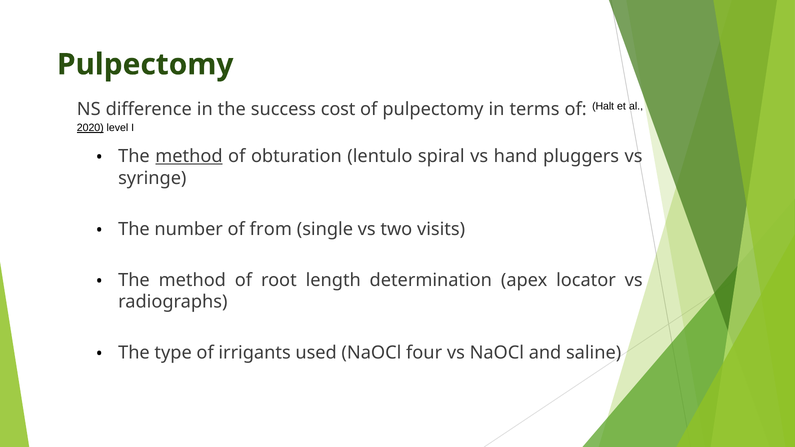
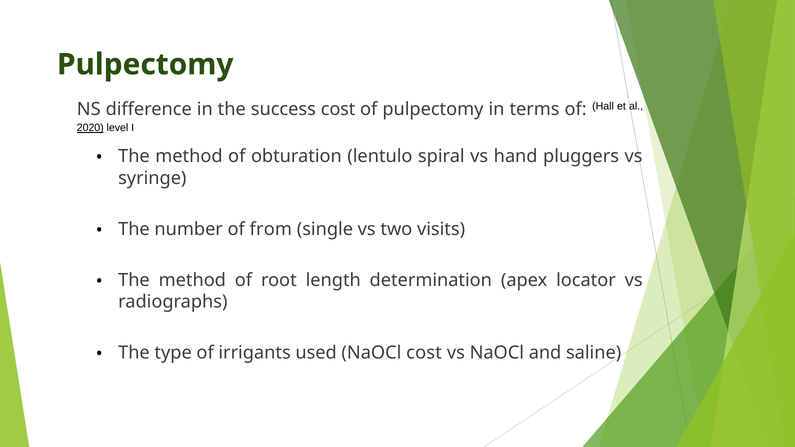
Halt: Halt -> Hall (603, 106)
method underline: present -> none (189, 156)
NaOCl four: four -> cost (424, 353)
